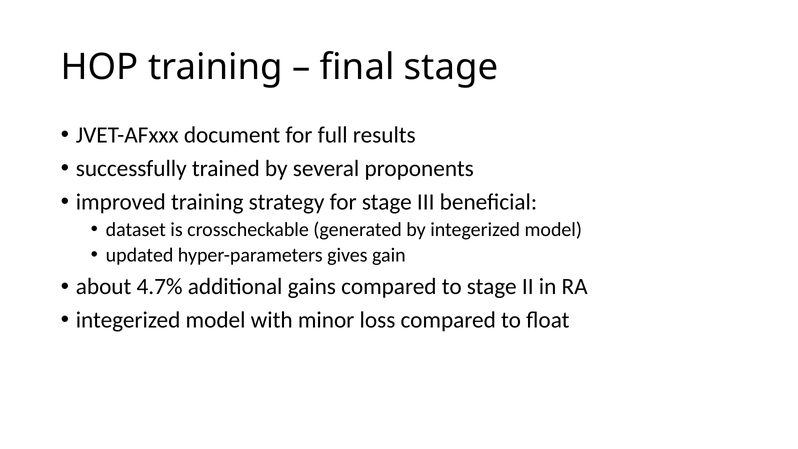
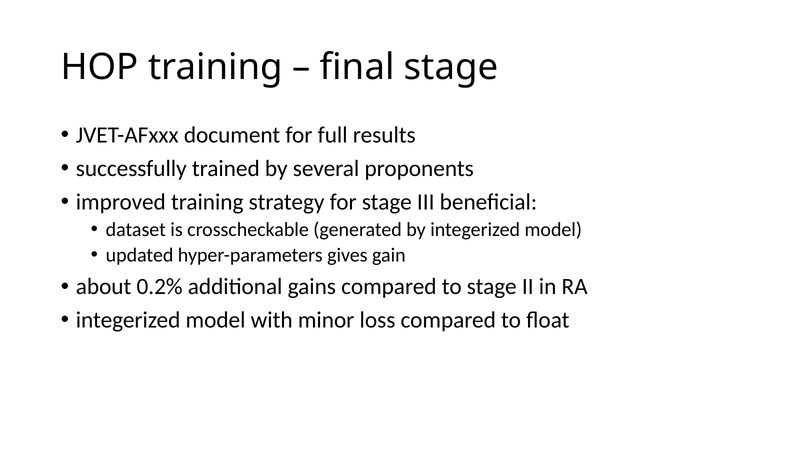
4.7%: 4.7% -> 0.2% (160, 287)
